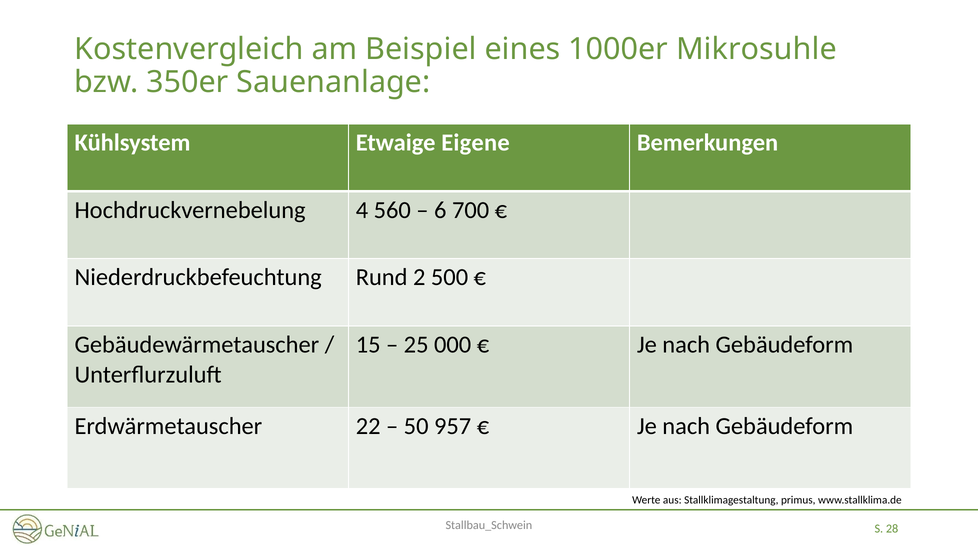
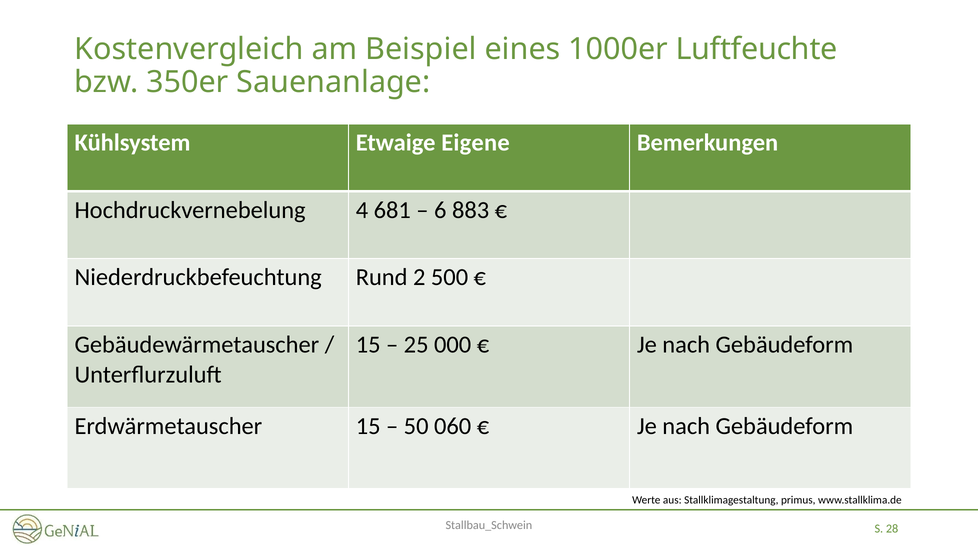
Mikrosuhle: Mikrosuhle -> Luftfeuchte (757, 49)
560: 560 -> 681 (392, 210)
700: 700 -> 883 (471, 210)
Erdwärmetauscher 22: 22 -> 15 (368, 426)
957: 957 -> 060 (453, 426)
